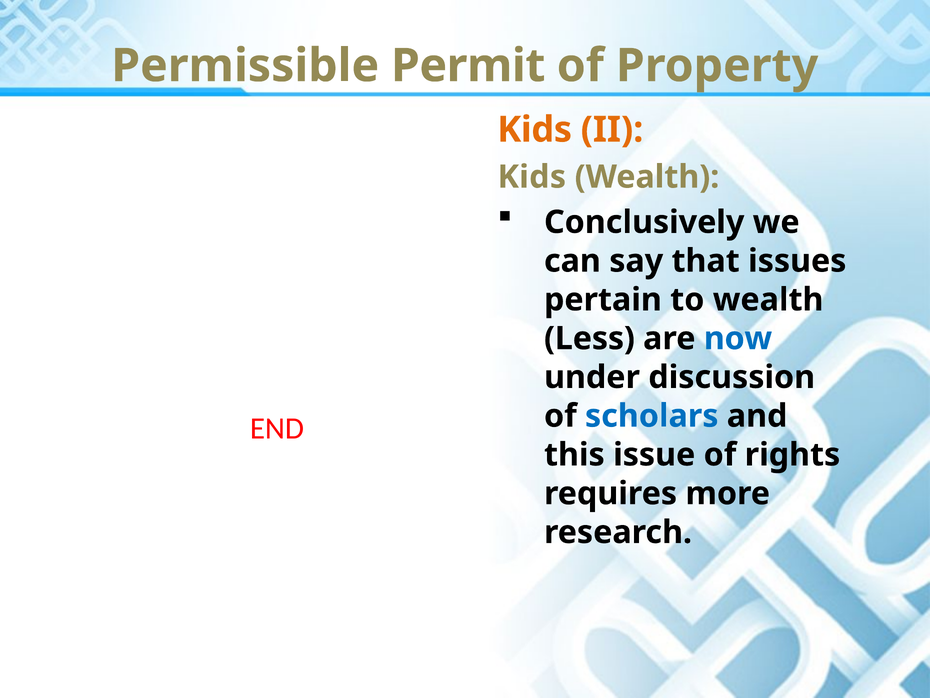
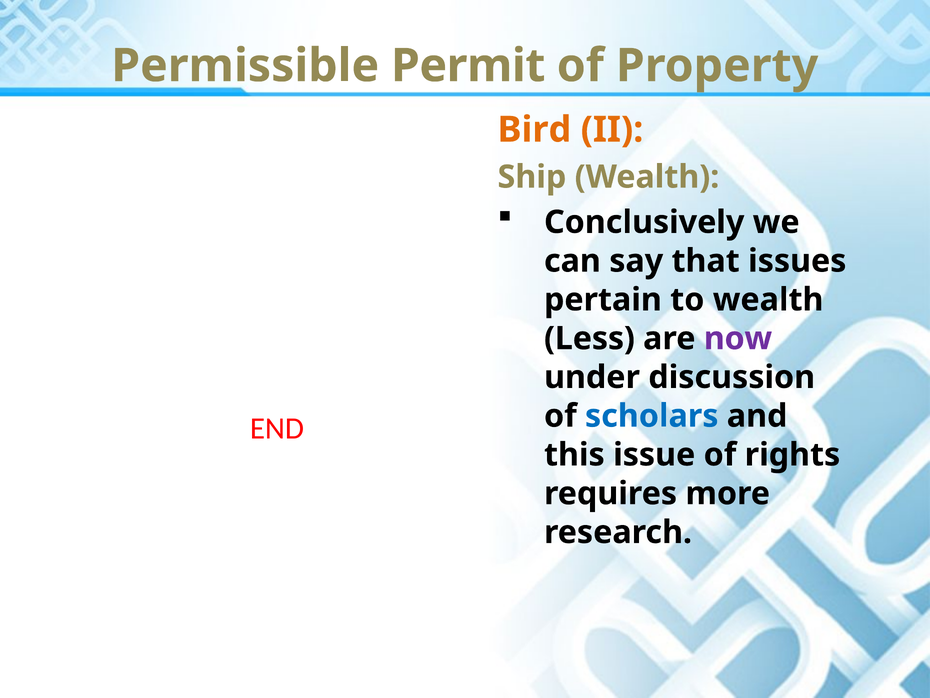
Kids: Kids -> Bird (534, 130)
Kids: Kids -> Ship (532, 177)
now colour: blue -> purple (738, 338)
